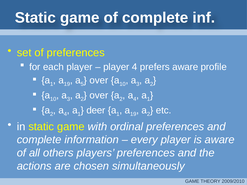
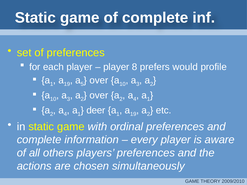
player 4: 4 -> 8 (135, 67)
prefers aware: aware -> would (185, 67)
